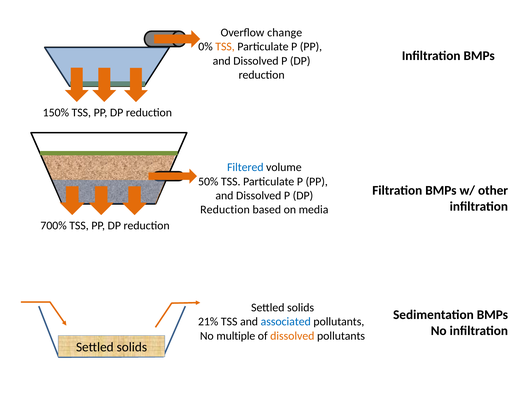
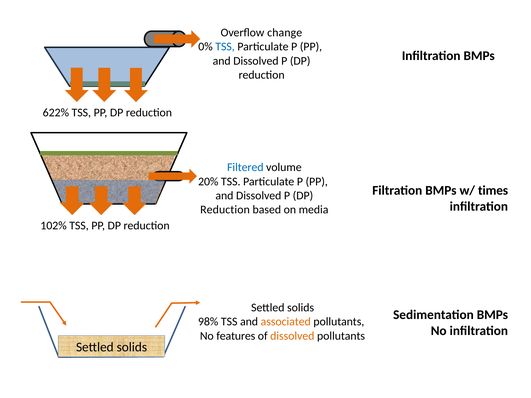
TSS colour: orange -> blue (225, 47)
150%: 150% -> 622% (56, 113)
50%: 50% -> 20% (208, 182)
other: other -> times (493, 191)
700%: 700% -> 102% (54, 226)
21%: 21% -> 98% (208, 322)
associated colour: blue -> orange (286, 322)
multiple: multiple -> features (236, 336)
